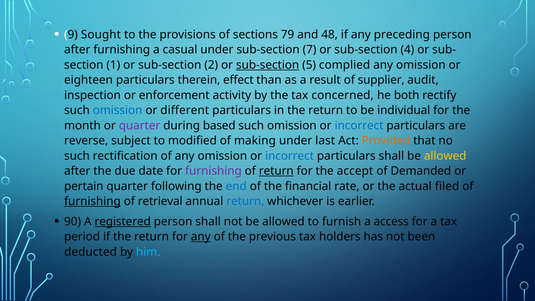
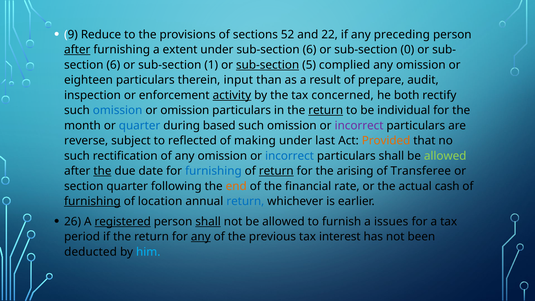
Sought: Sought -> Reduce (101, 34)
79: 79 -> 52 (288, 34)
48: 48 -> 22 (330, 34)
after underline: none -> present (77, 50)
casual: casual -> extent (180, 50)
sub-section 7: 7 -> 6 (310, 50)
4: 4 -> 0 (407, 50)
1: 1 -> 6 (113, 65)
2: 2 -> 1 (211, 65)
effect: effect -> input (238, 80)
supplier: supplier -> prepare (381, 80)
activity underline: none -> present (232, 95)
or different: different -> omission (185, 110)
return underline: none -> present (326, 110)
quarter colour: purple -> blue (140, 125)
incorrect colour: blue -> purple (359, 125)
modified: modified -> reflected (192, 141)
allowed colour: yellow -> light green (445, 156)
the underline: none -> present (102, 171)
furnishing colour: purple -> blue (213, 171)
accept: accept -> arising (355, 171)
Demanded: Demanded -> Transferee (421, 171)
pertain: pertain -> section (84, 186)
end colour: blue -> orange (236, 186)
filed: filed -> cash (447, 186)
retrieval: retrieval -> location (160, 201)
90: 90 -> 26 (73, 221)
shall underline: none -> present (208, 221)
access: access -> issues (391, 221)
holders: holders -> interest (340, 237)
